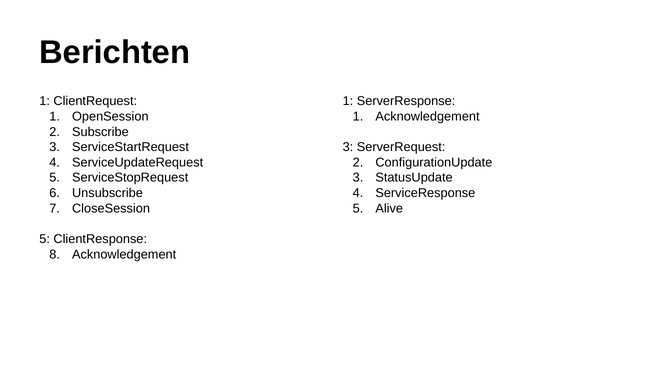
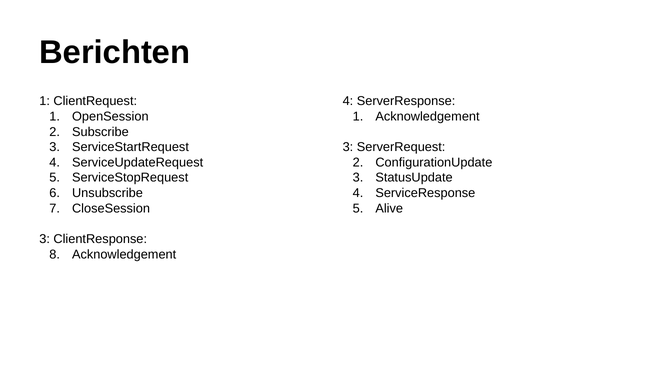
1: 1 -> 4 (348, 101)
5: 5 -> 3 (45, 239)
